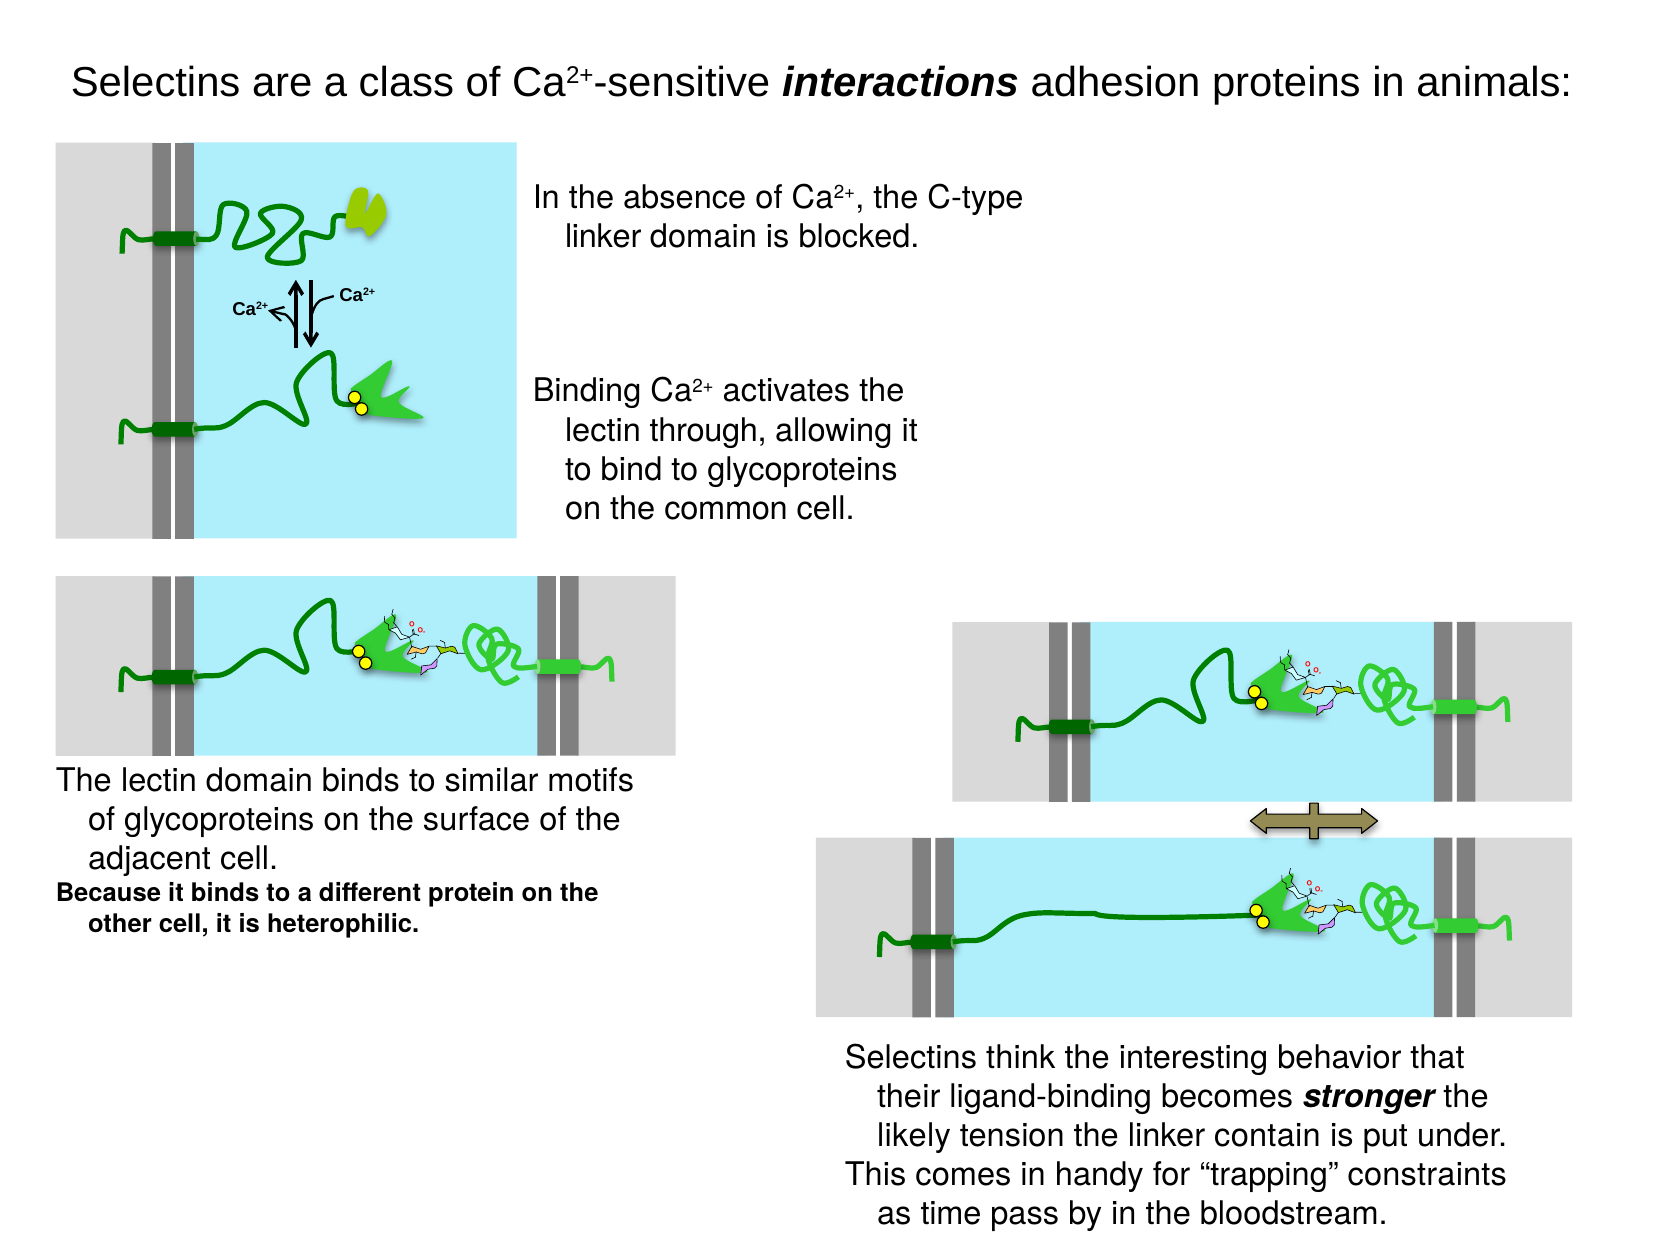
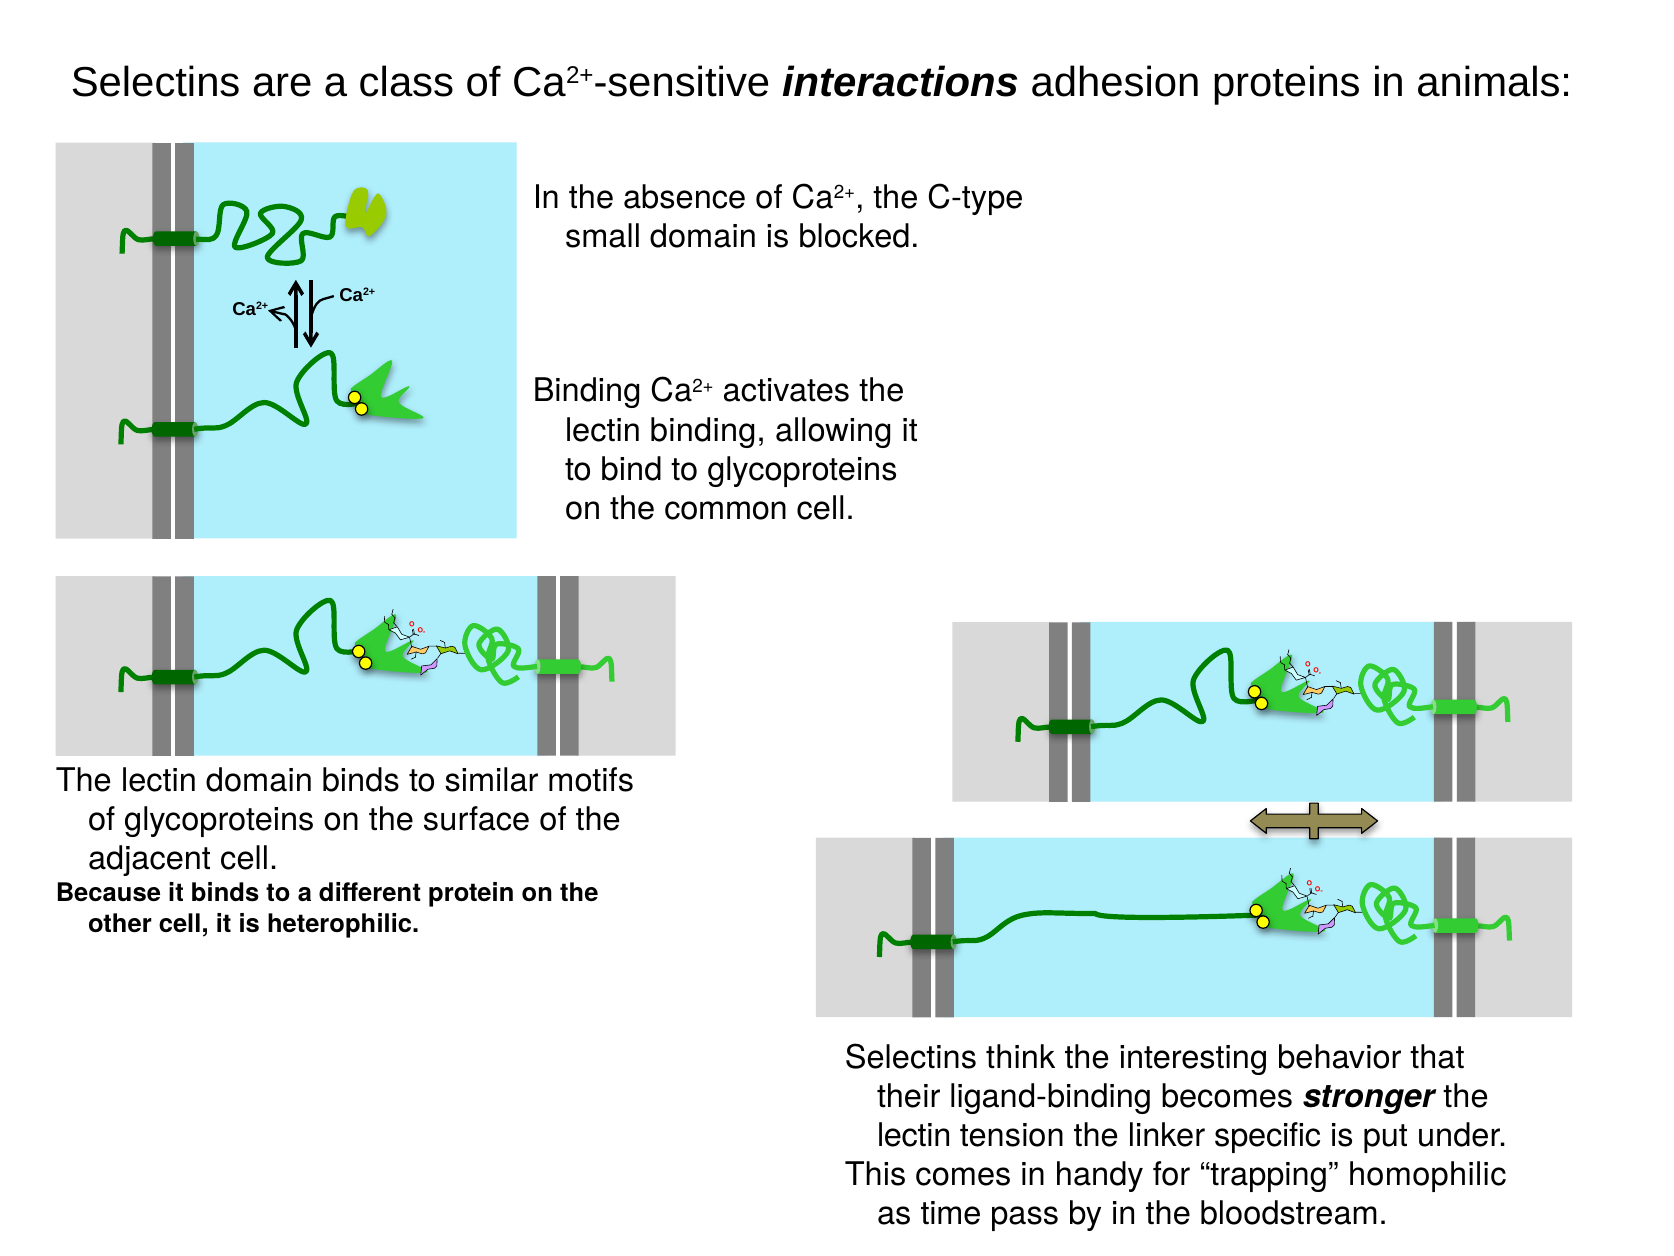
linker: linker -> small (603, 236)
lectin through: through -> binding (708, 430)
likely: likely -> lectin (914, 1135)
contain: contain -> specific (1268, 1135)
constraints: constraints -> homophilic (1427, 1174)
